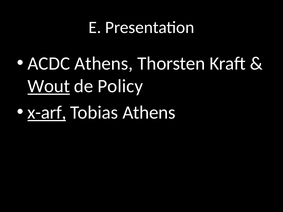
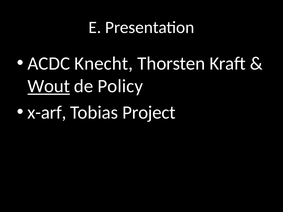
ACDC Athens: Athens -> Knecht (104, 64)
x-arf underline: present -> none (47, 113)
Tobias Athens: Athens -> Project (149, 113)
